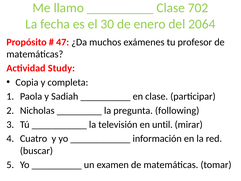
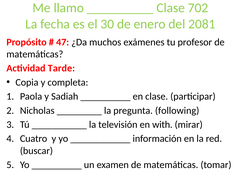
2064: 2064 -> 2081 (202, 24)
Study: Study -> Tarde (61, 68)
until: until -> with (162, 124)
